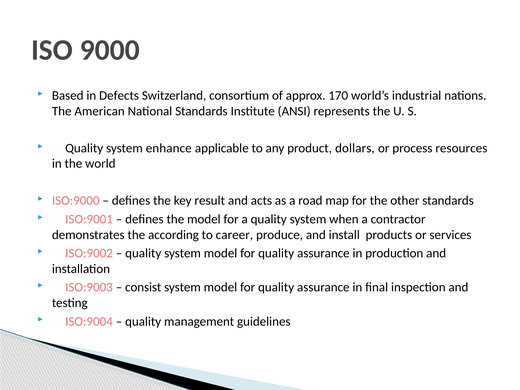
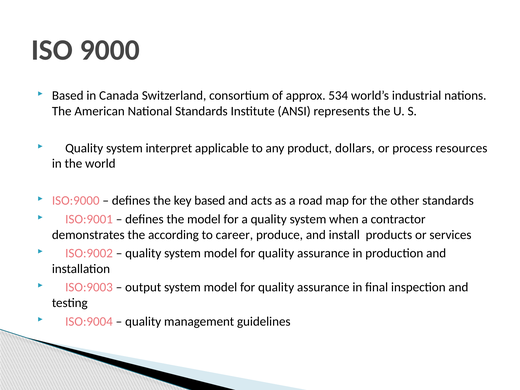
Defects: Defects -> Canada (119, 96)
170: 170 -> 534 (338, 96)
enhance: enhance -> interpret (169, 148)
key result: result -> based (210, 201)
consist: consist -> output (143, 287)
